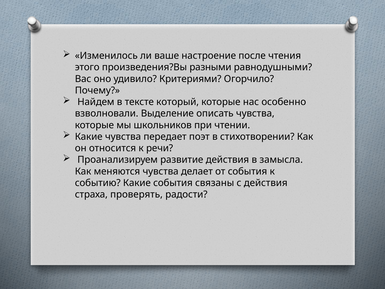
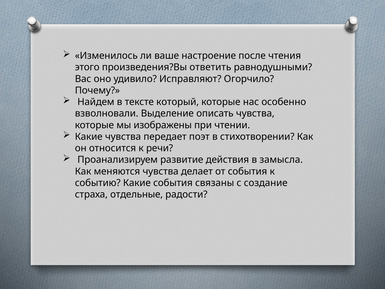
разными: разными -> ответить (210, 67)
Критериями: Критериями -> Исправляют (190, 79)
школьников: школьников -> изображены (163, 125)
с действия: действия -> создание (266, 183)
проверять: проверять -> отдельные (137, 194)
